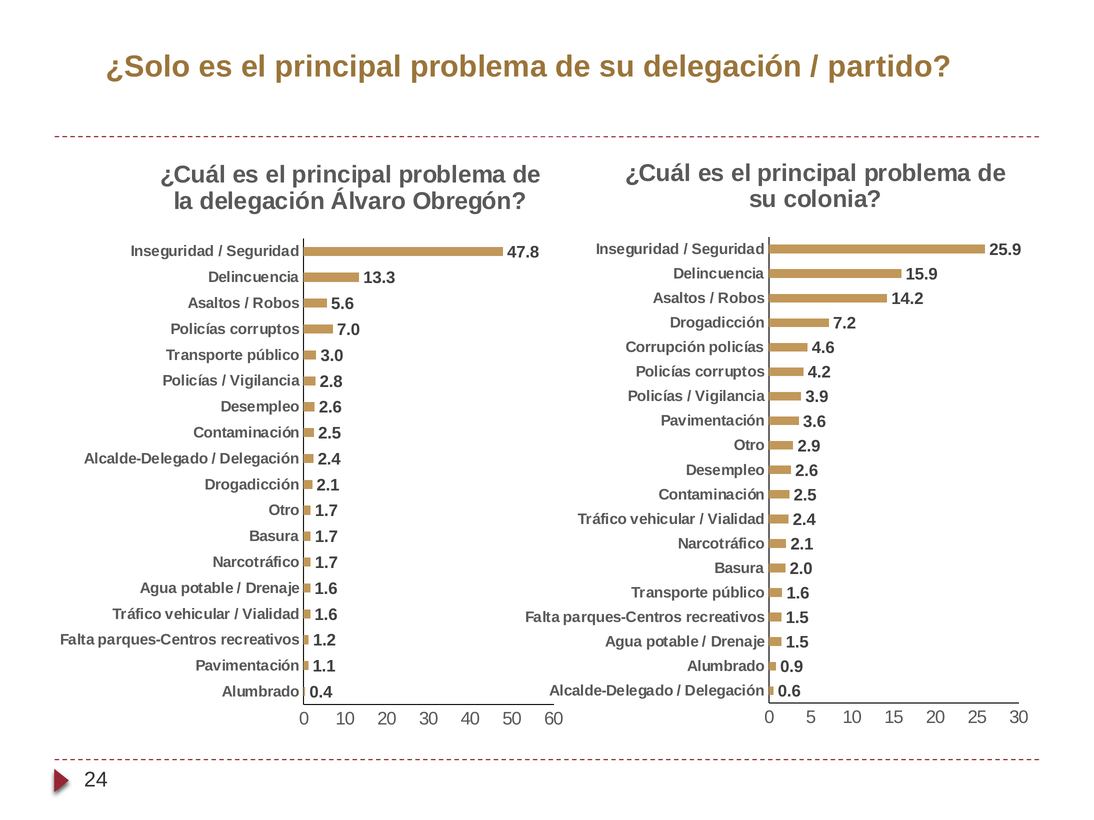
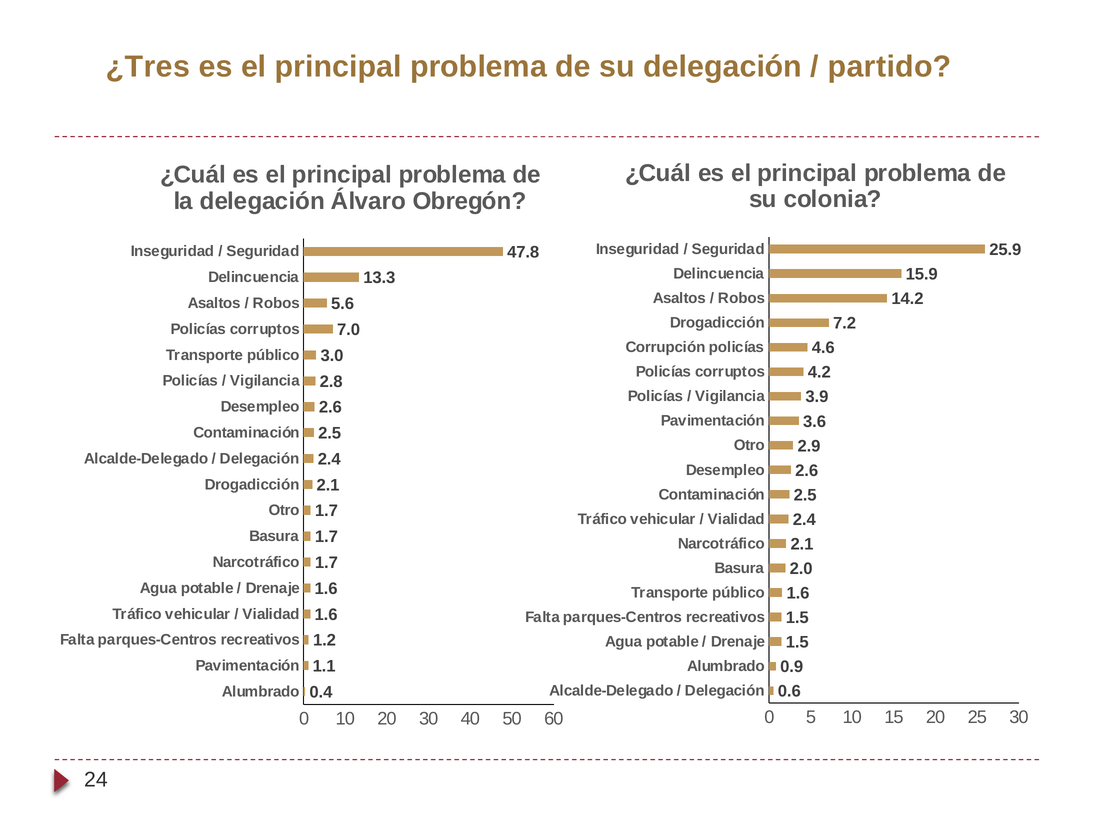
¿Solo: ¿Solo -> ¿Tres (148, 67)
